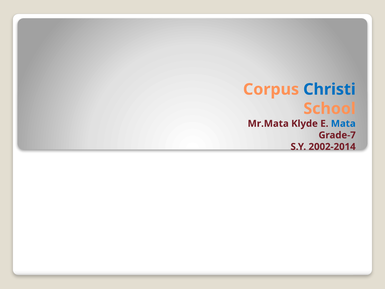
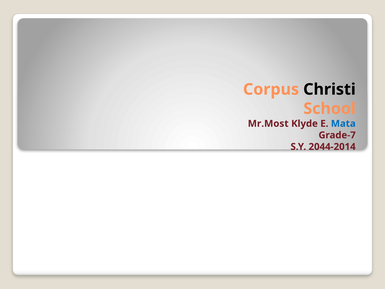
Christi colour: blue -> black (329, 89)
Mr.Mata: Mr.Mata -> Mr.Most (268, 123)
2002-2014: 2002-2014 -> 2044-2014 (332, 147)
